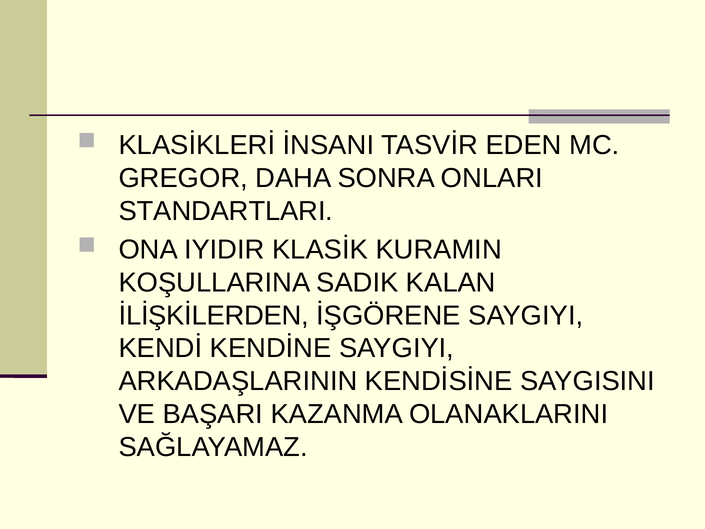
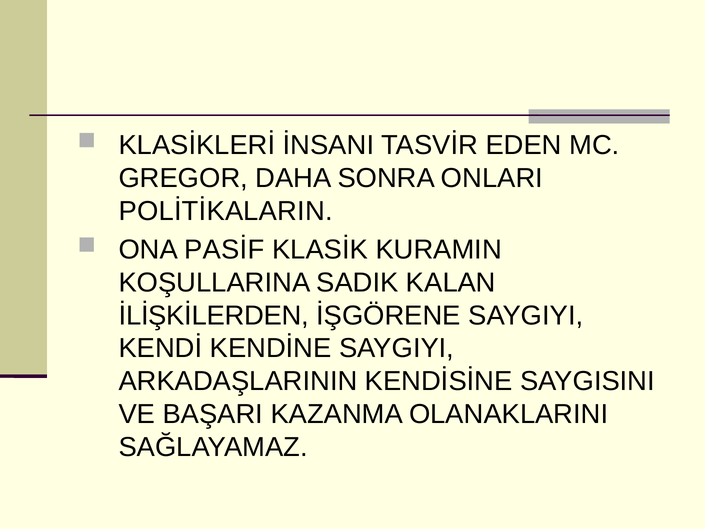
STANDARTLARI: STANDARTLARI -> POLİTİKALARIN (226, 211)
IYIDIR: IYIDIR -> PASİF (224, 250)
